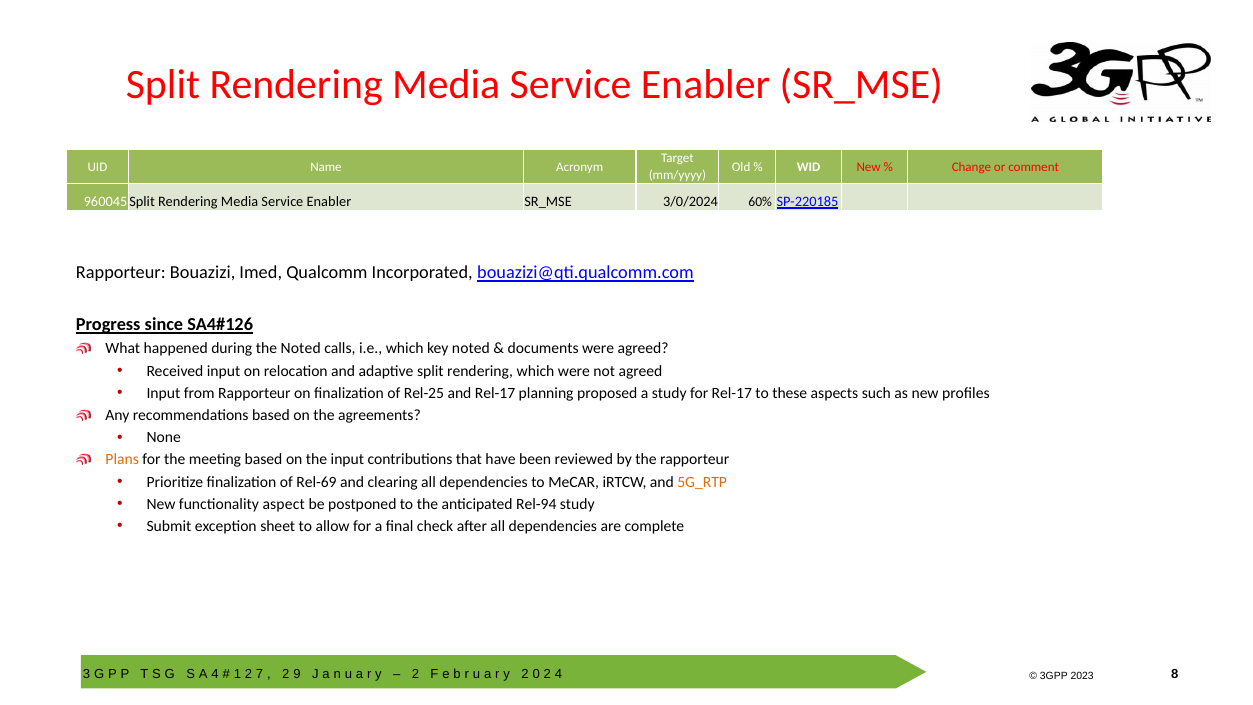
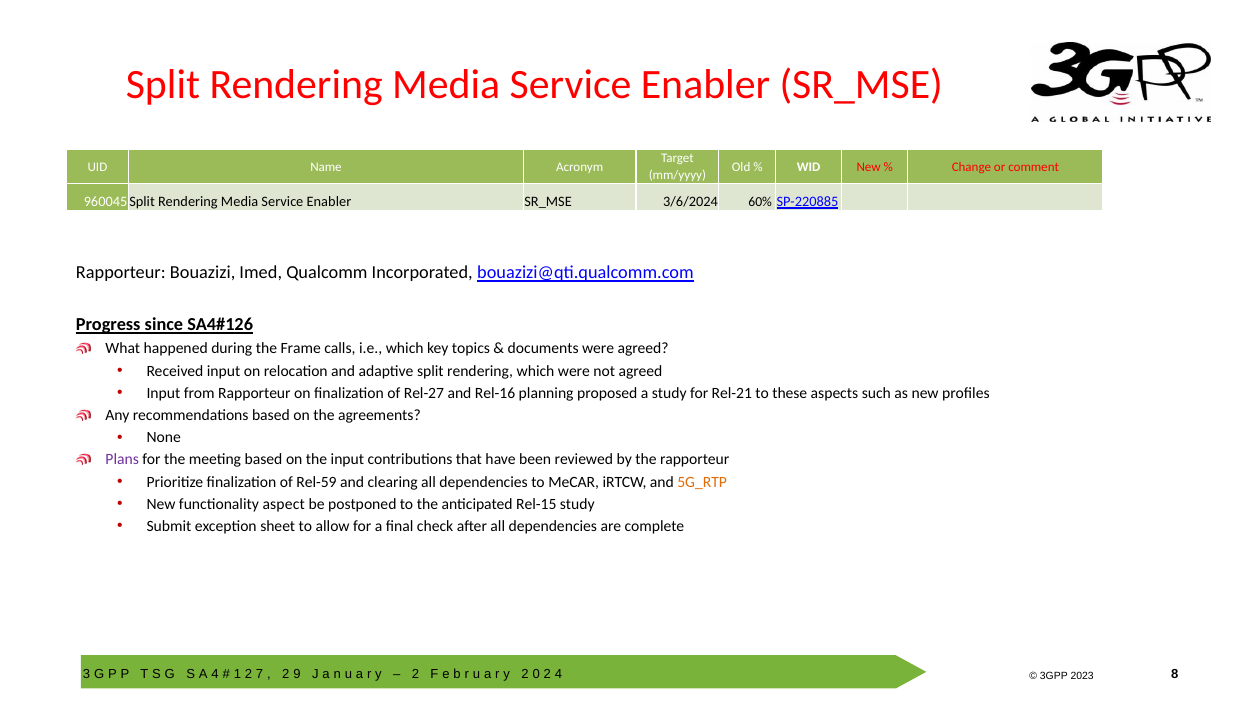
3/0/2024: 3/0/2024 -> 3/6/2024 (691, 202)
SP-220185: SP-220185 -> SP-220885 (807, 202)
the Noted: Noted -> Frame (301, 349)
key noted: noted -> topics (471, 349)
Rel-25: Rel-25 -> Rel-27 (424, 393)
and Rel-17: Rel-17 -> Rel-16 (495, 393)
for Rel-17: Rel-17 -> Rel-21 (732, 393)
Plans colour: orange -> purple (122, 460)
Rel-69: Rel-69 -> Rel-59 (316, 482)
Rel-94: Rel-94 -> Rel-15 (536, 504)
